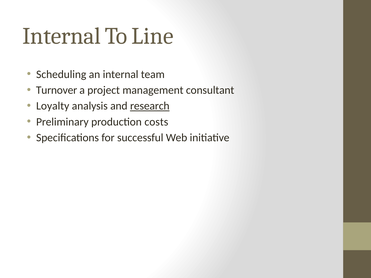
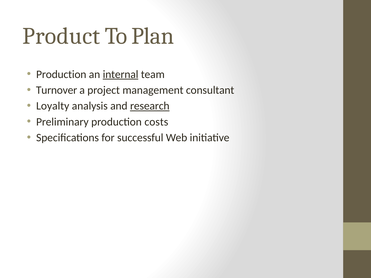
Internal: Internal -> Product (61, 36)
Line: Line -> Plan (153, 36)
Scheduling: Scheduling -> Production (61, 74)
internal underline: none -> present (121, 74)
